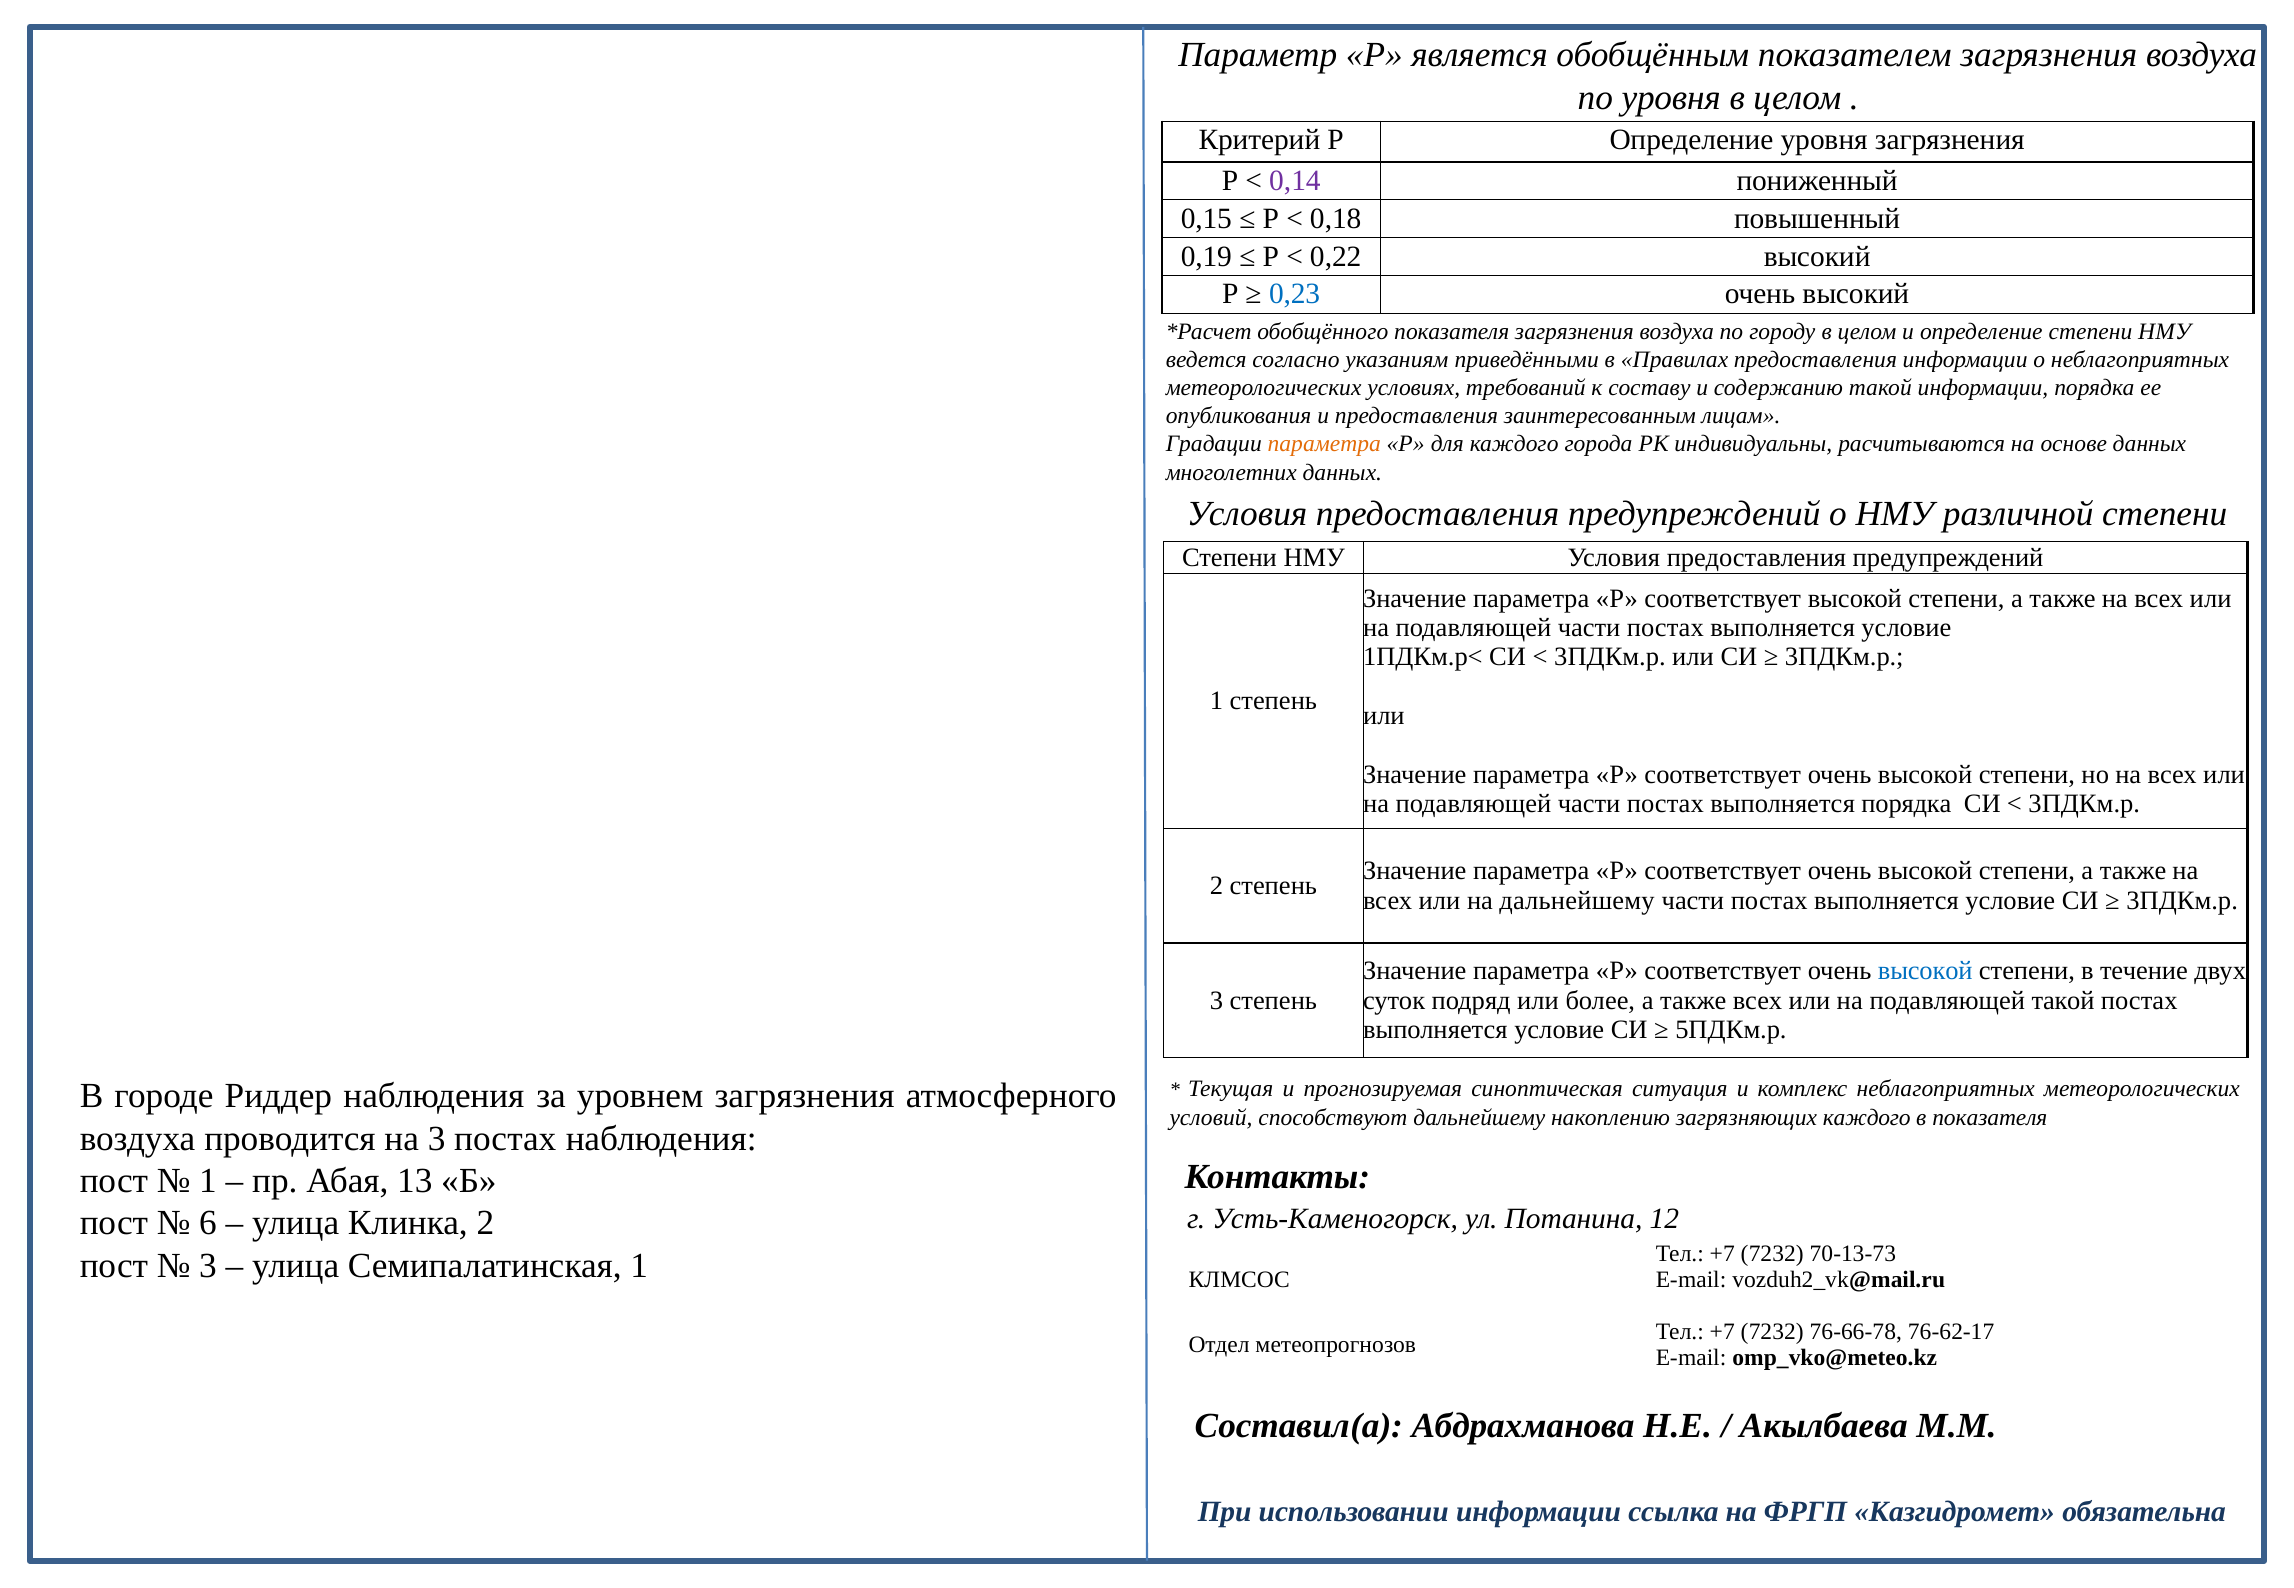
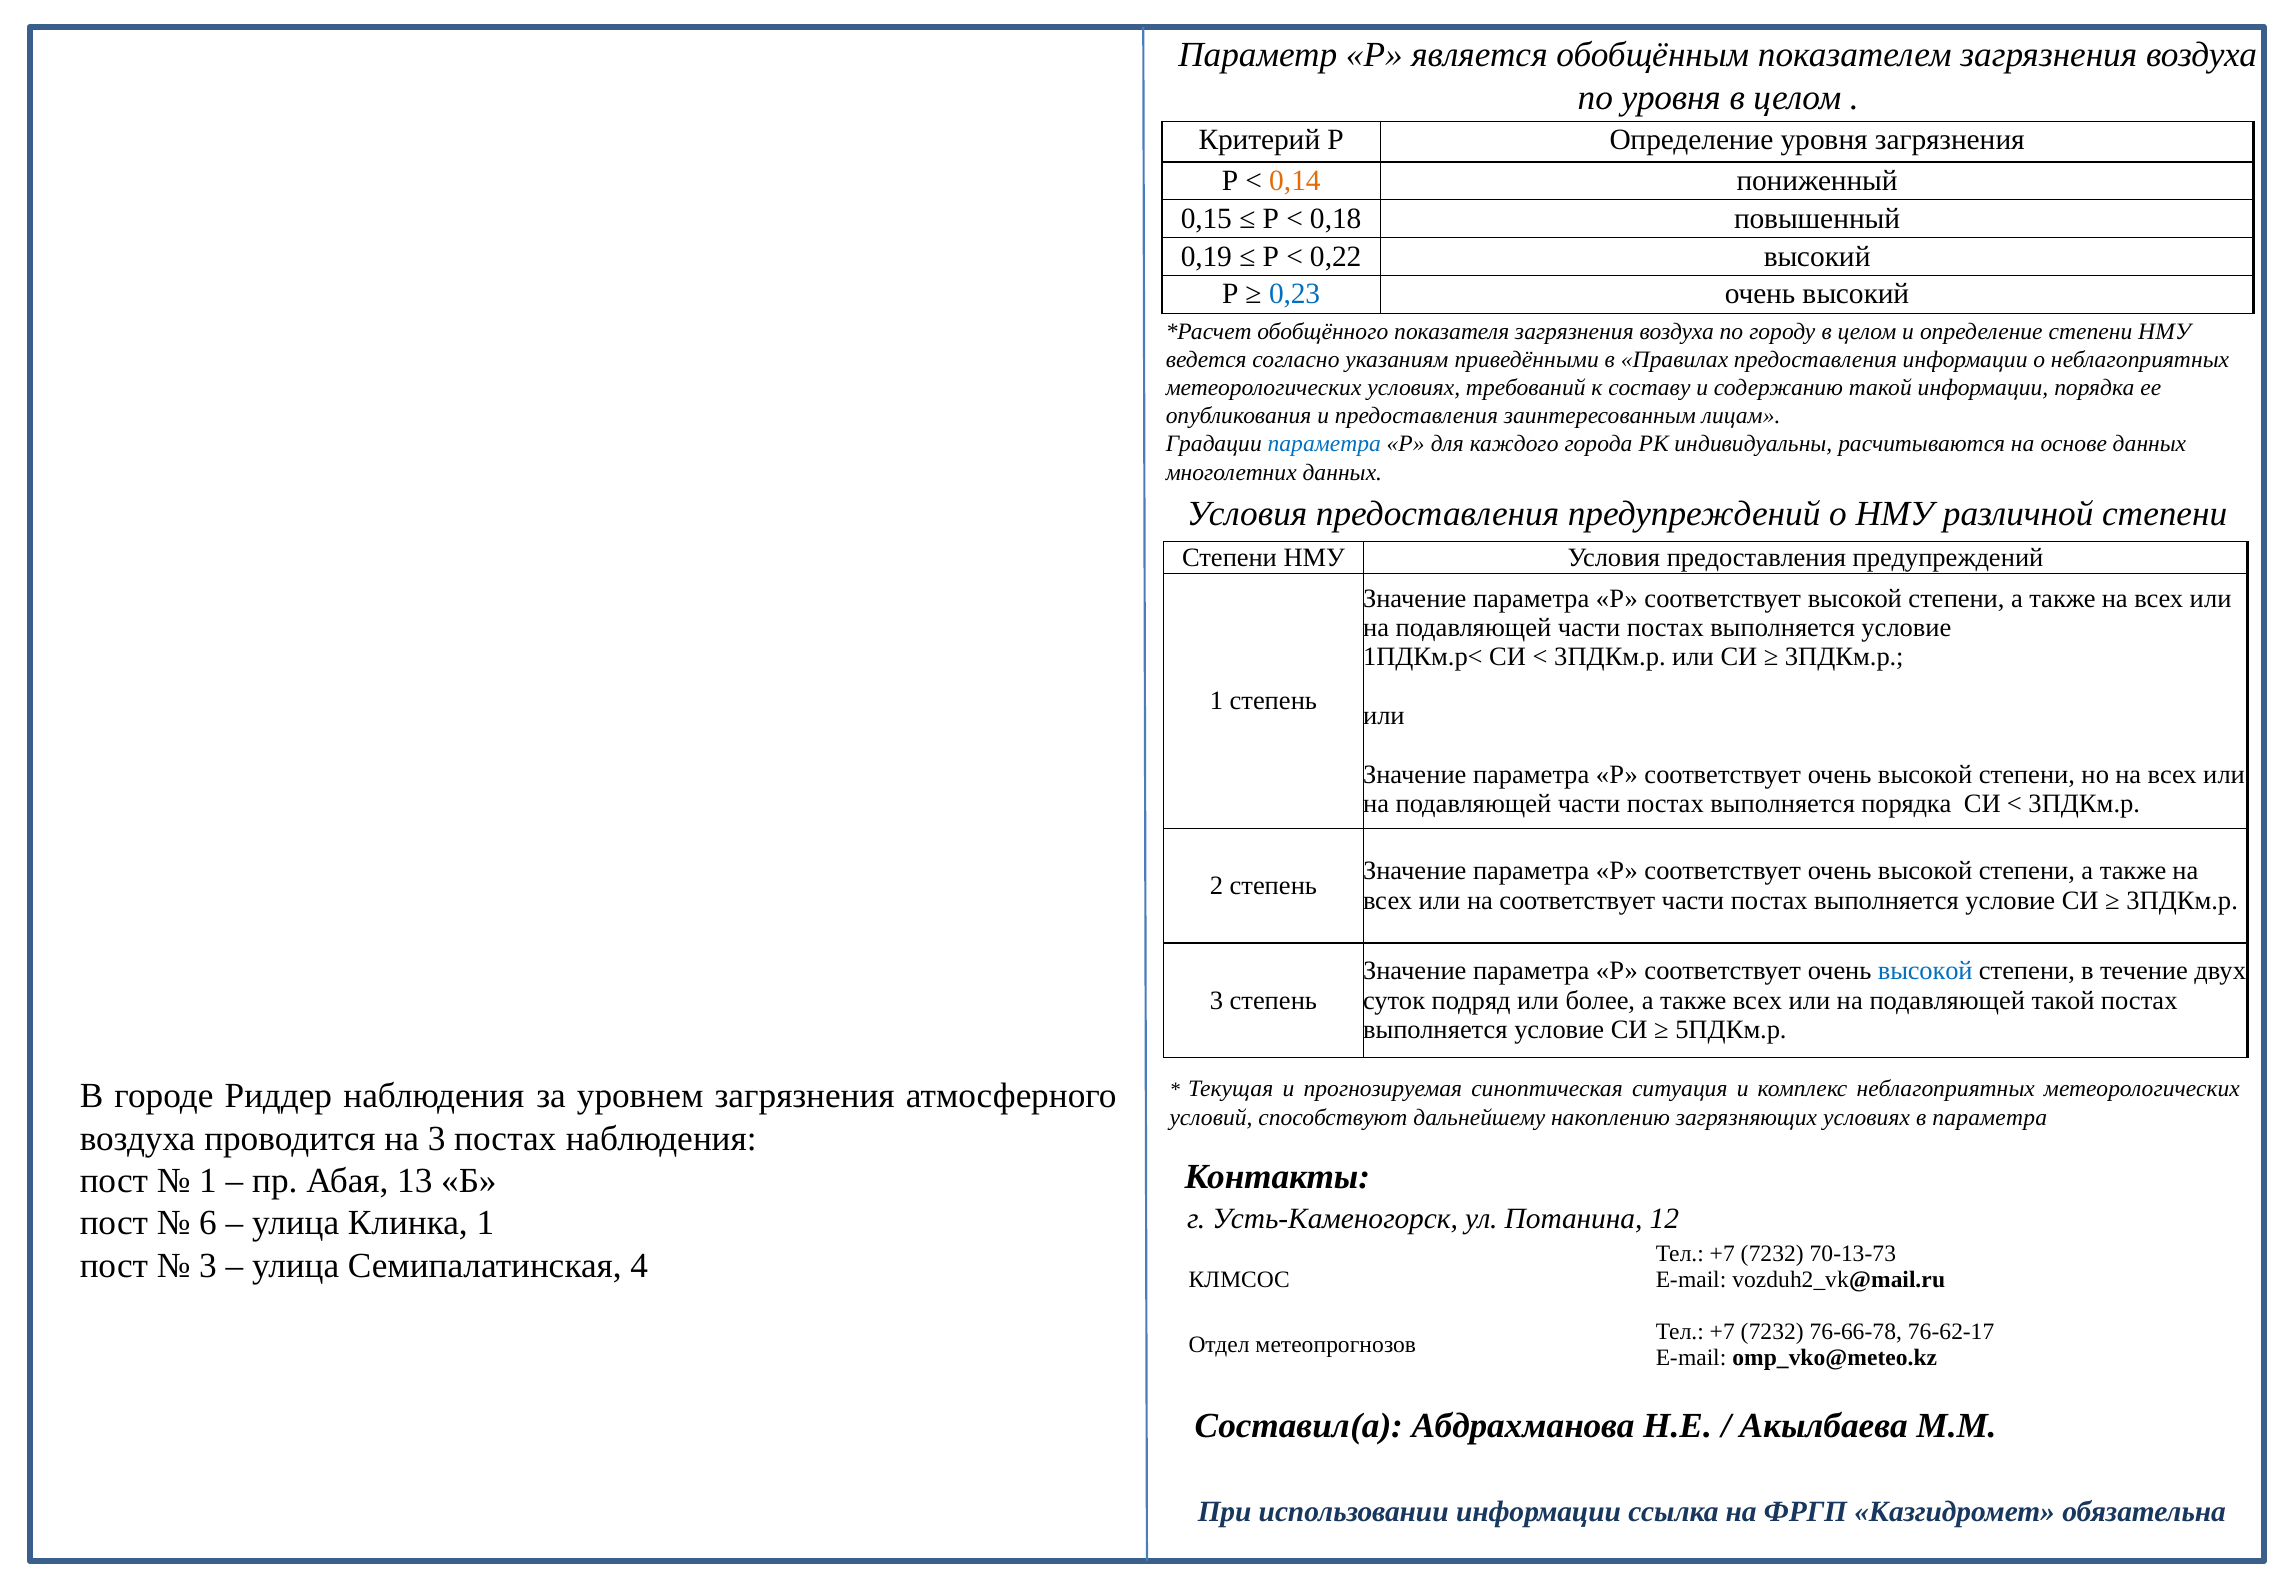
0,14 colour: purple -> orange (1295, 181)
параметра colour: orange -> blue (1324, 444)
на дальнейшему: дальнейшему -> соответствует (1577, 901)
загрязняющих каждого: каждого -> условиях (1867, 1117)
в показателя: показателя -> параметра (1990, 1117)
Клинка 2: 2 -> 1 (485, 1223)
Семипалатинская 1: 1 -> 4 (639, 1266)
